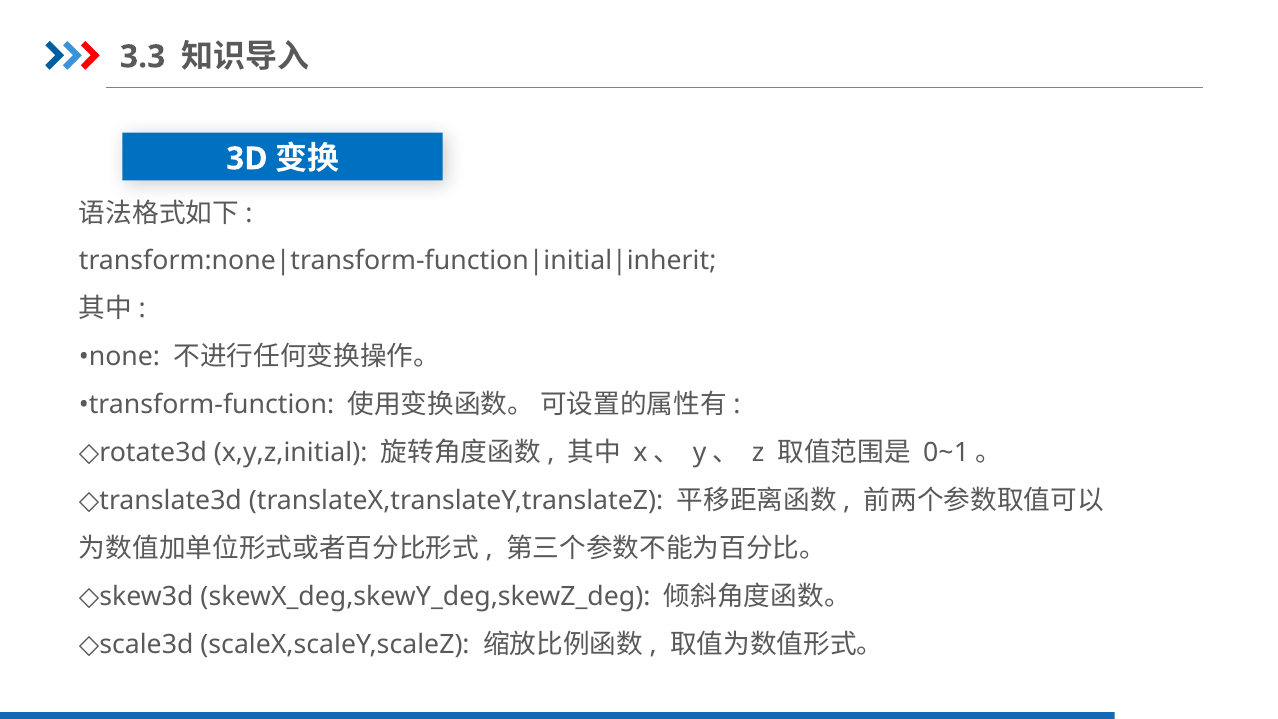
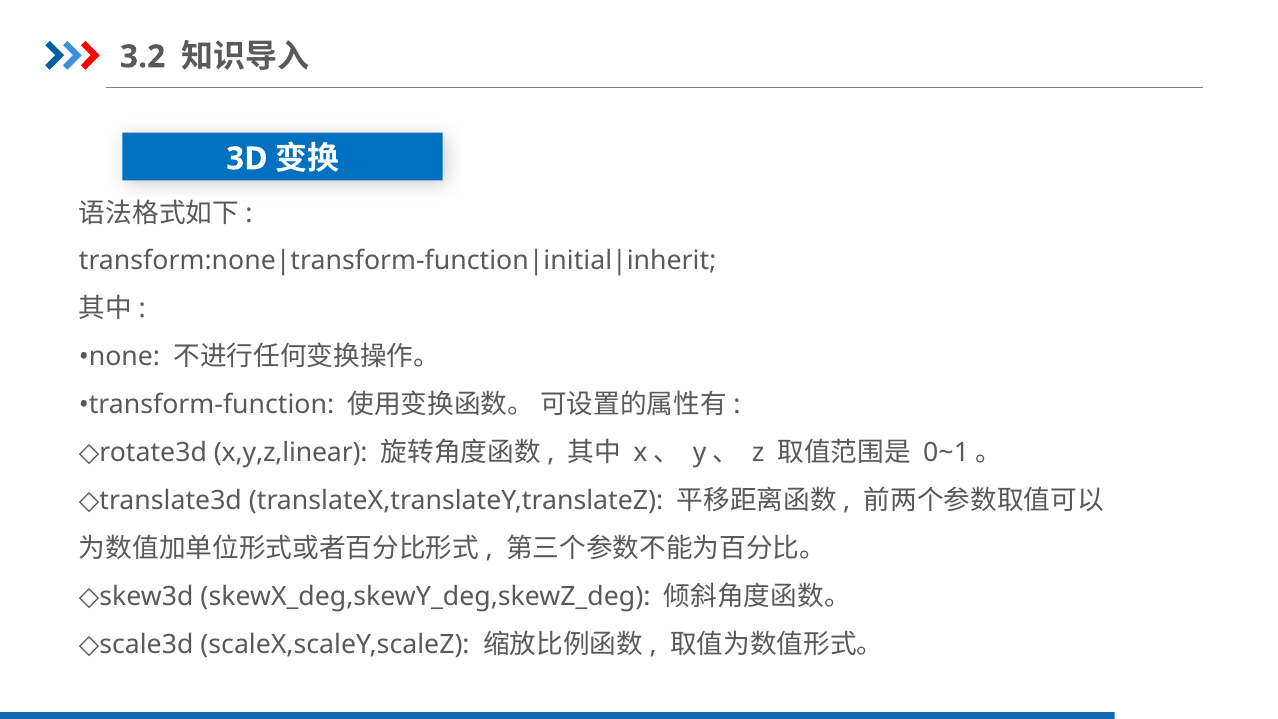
3.3: 3.3 -> 3.2 (143, 57)
x,y,z,initial: x,y,z,initial -> x,y,z,linear (291, 453)
